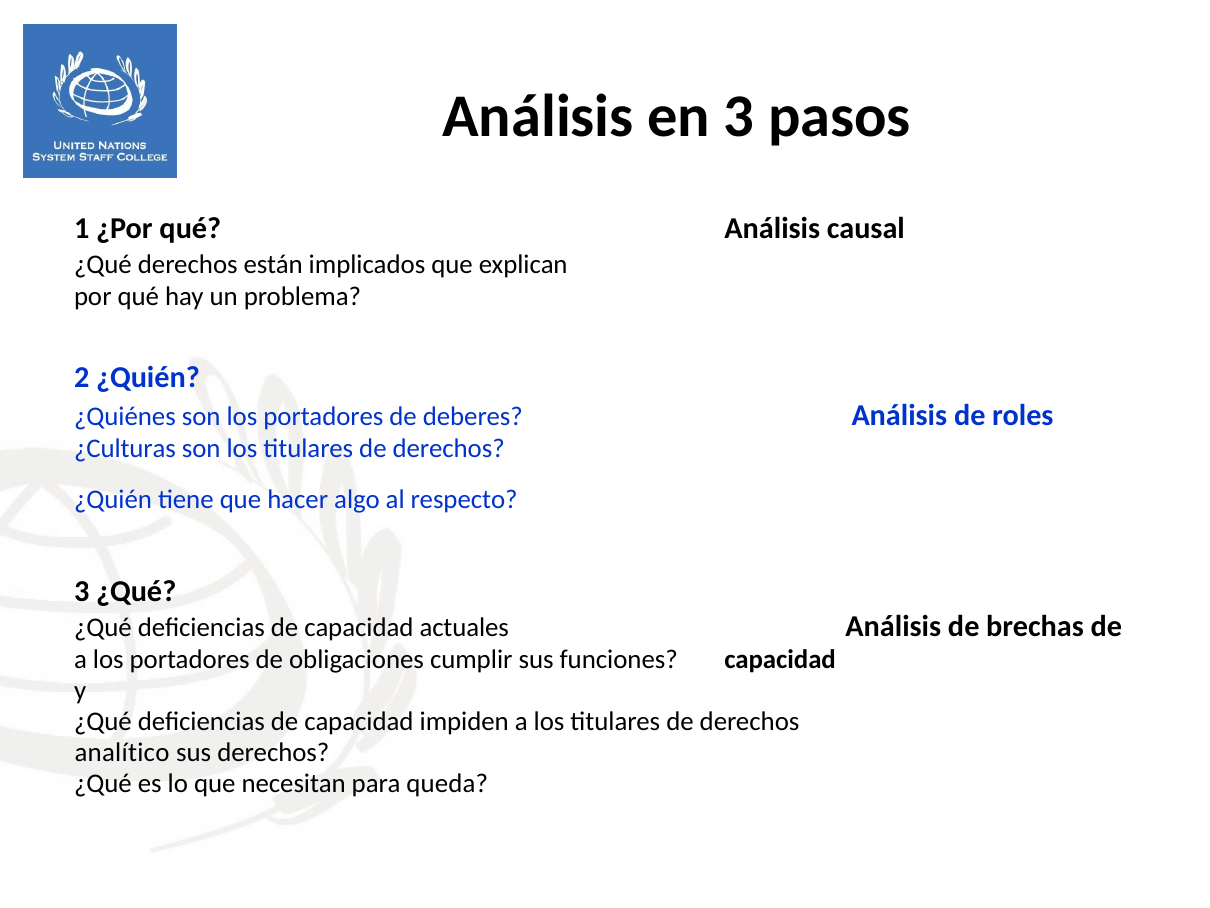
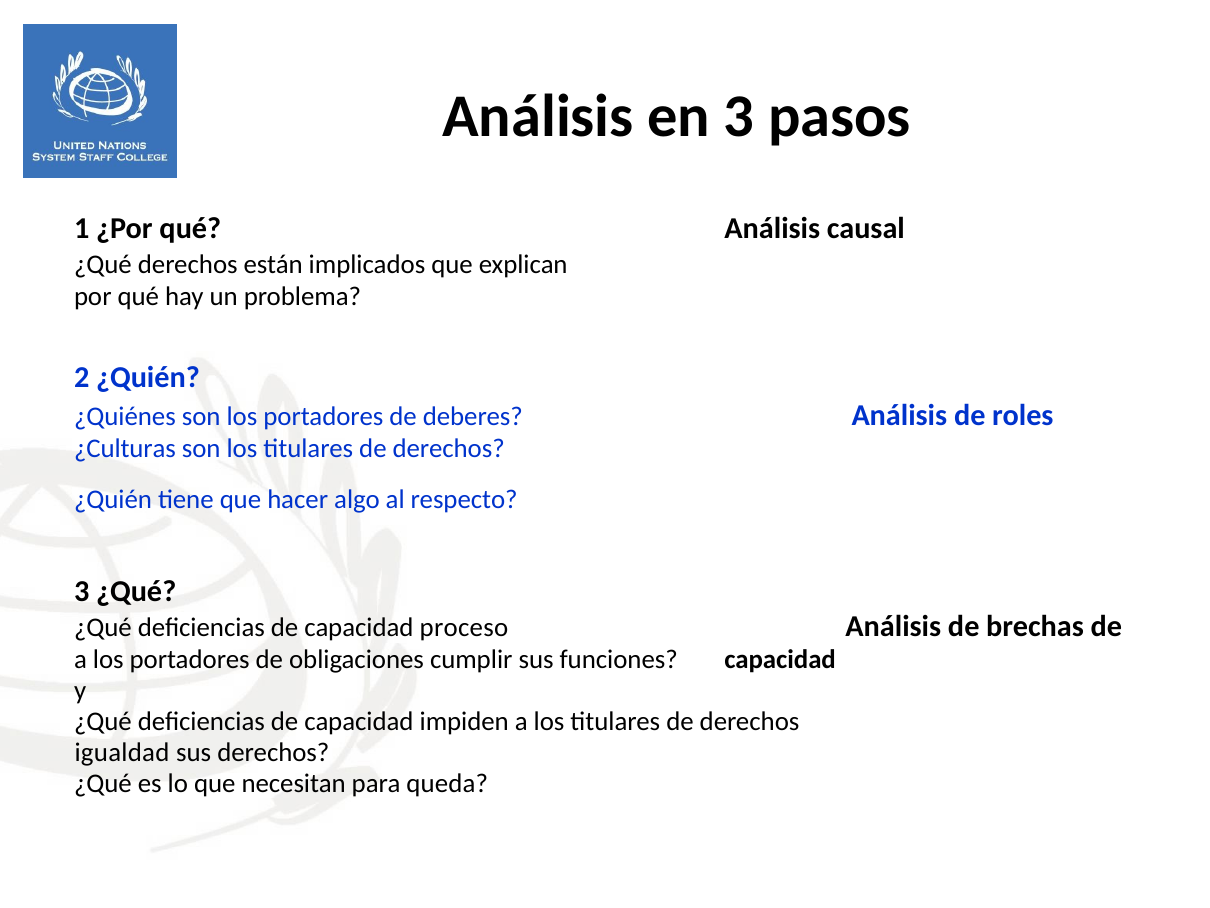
actuales: actuales -> proceso (464, 627)
analítico: analítico -> igualdad (122, 752)
